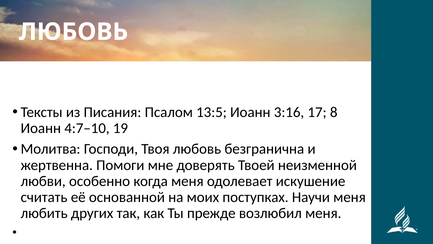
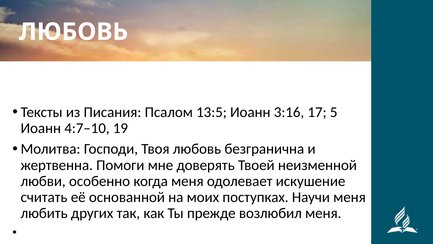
8: 8 -> 5 (334, 112)
